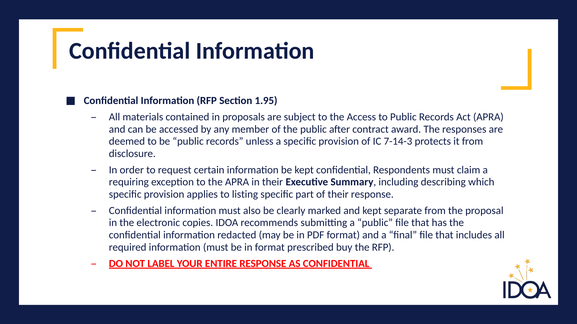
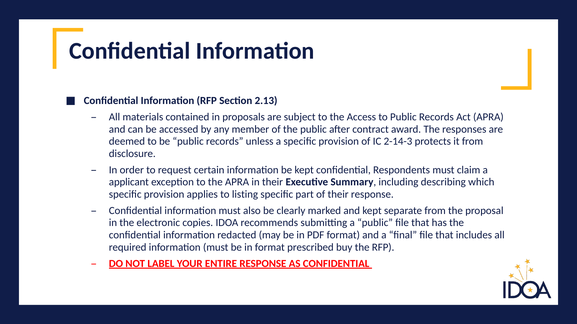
1.95: 1.95 -> 2.13 (266, 101)
7-14-3: 7-14-3 -> 2-14-3 (398, 142)
requiring: requiring -> applicant (129, 182)
